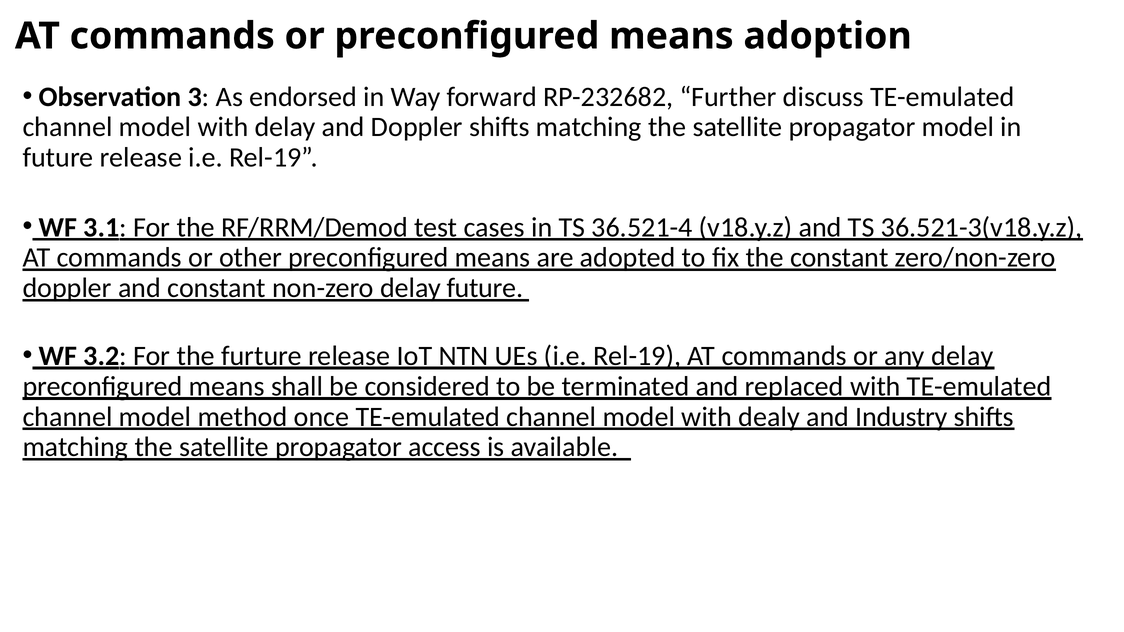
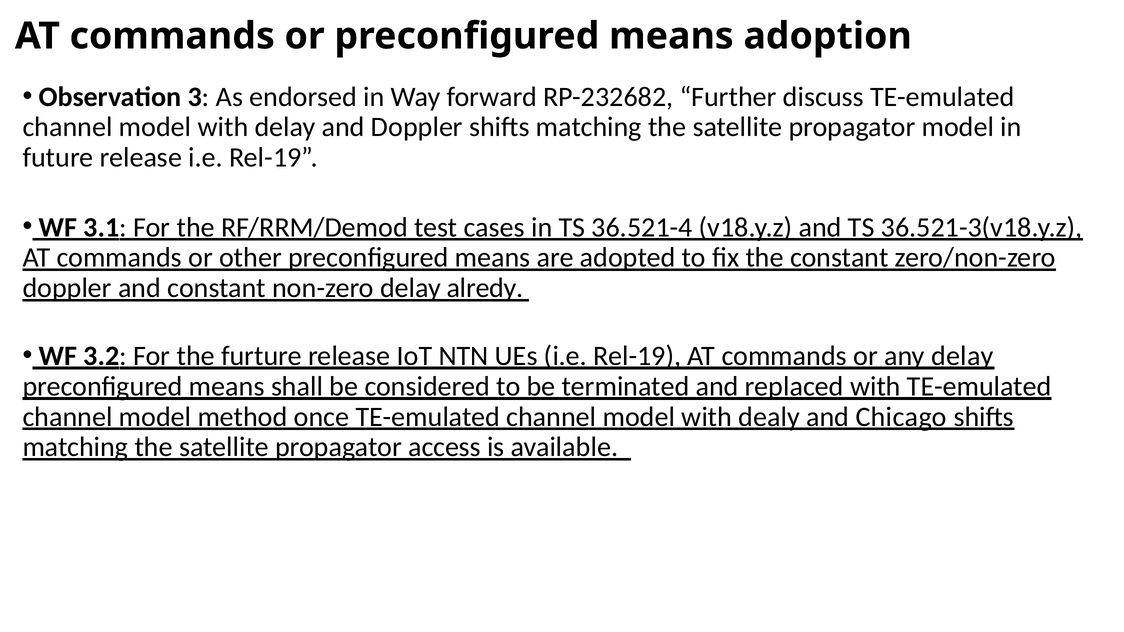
delay future: future -> alredy (485, 288)
Industry: Industry -> Chicago (901, 417)
